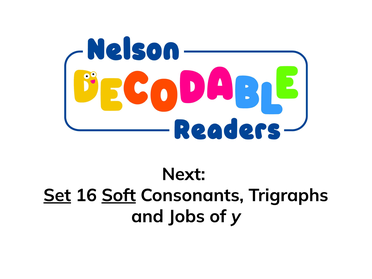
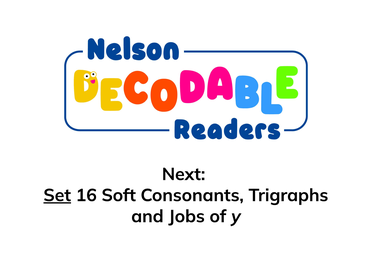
Soft underline: present -> none (119, 195)
